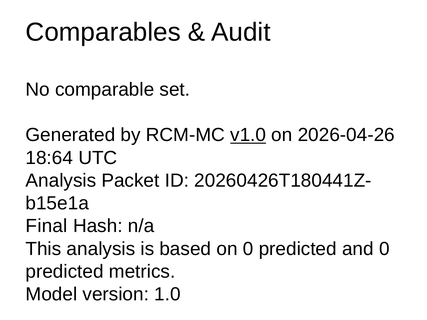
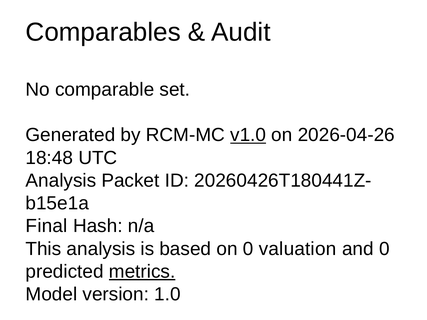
18:64: 18:64 -> 18:48 (49, 158)
on 0 predicted: predicted -> valuation (298, 249)
metrics underline: none -> present (142, 272)
